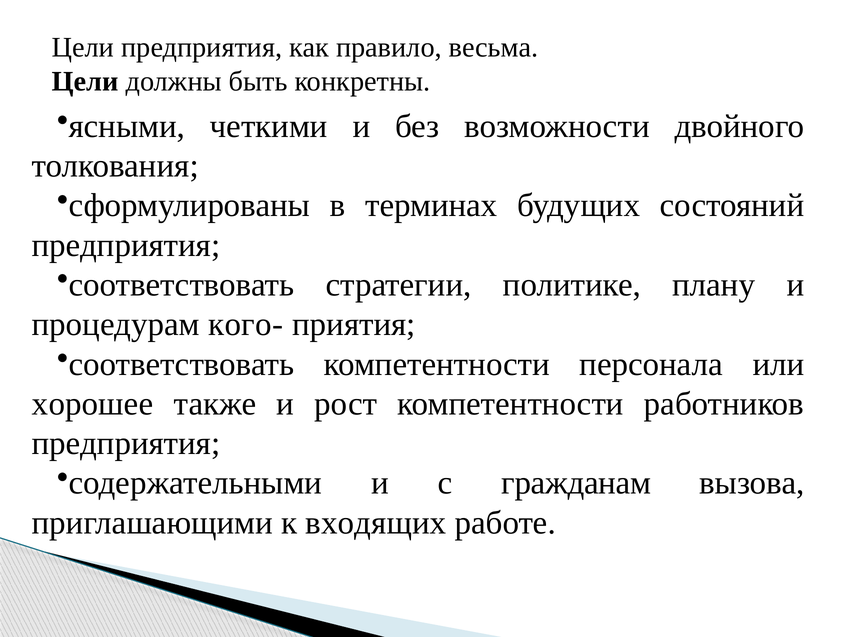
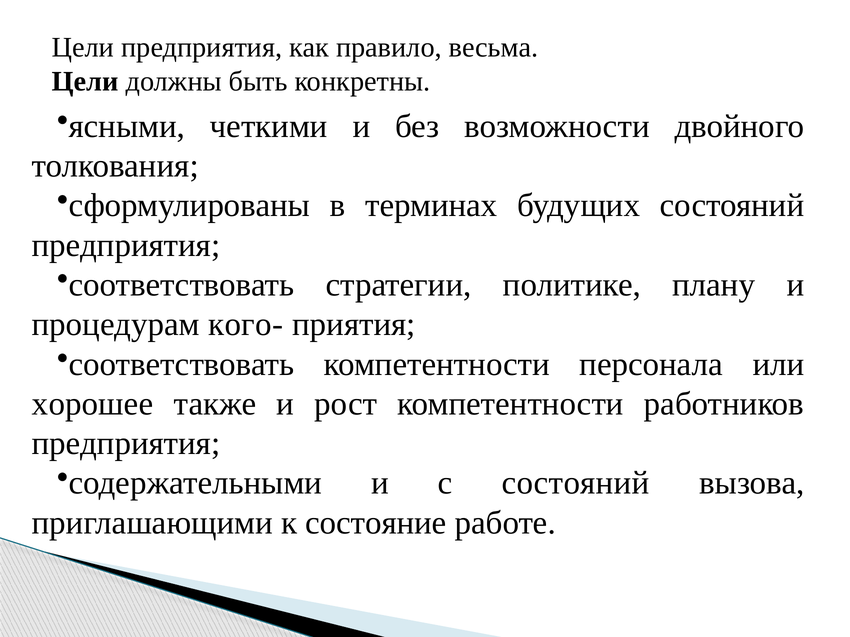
с гражданам: гражданам -> состояний (576, 483)
входящих: входящих -> состояние (376, 523)
